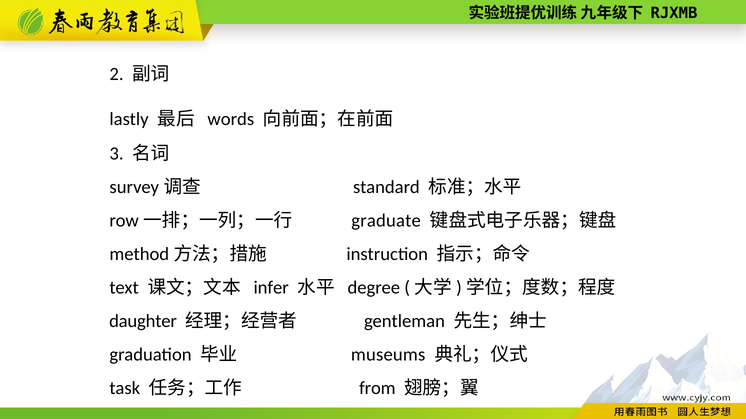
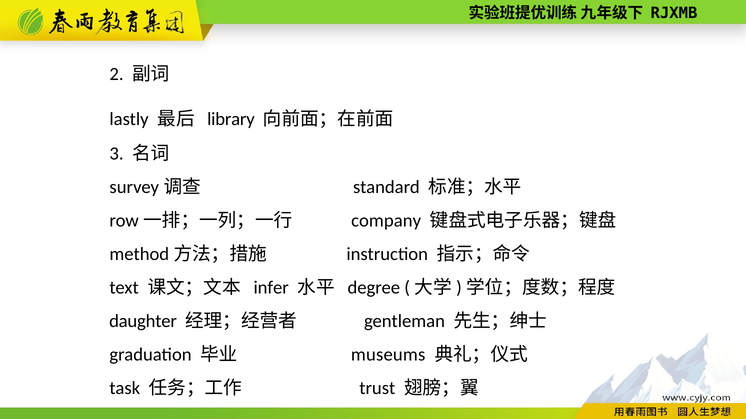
words: words -> library (231, 119)
graduate: graduate -> company (386, 221)
from: from -> trust (377, 389)
